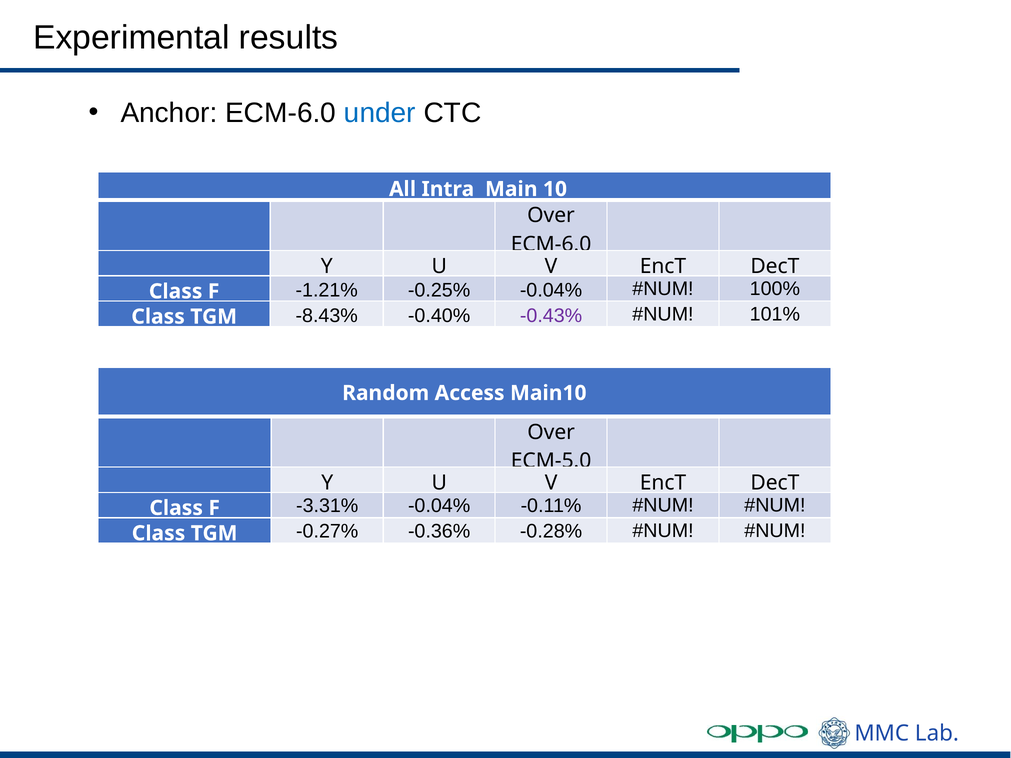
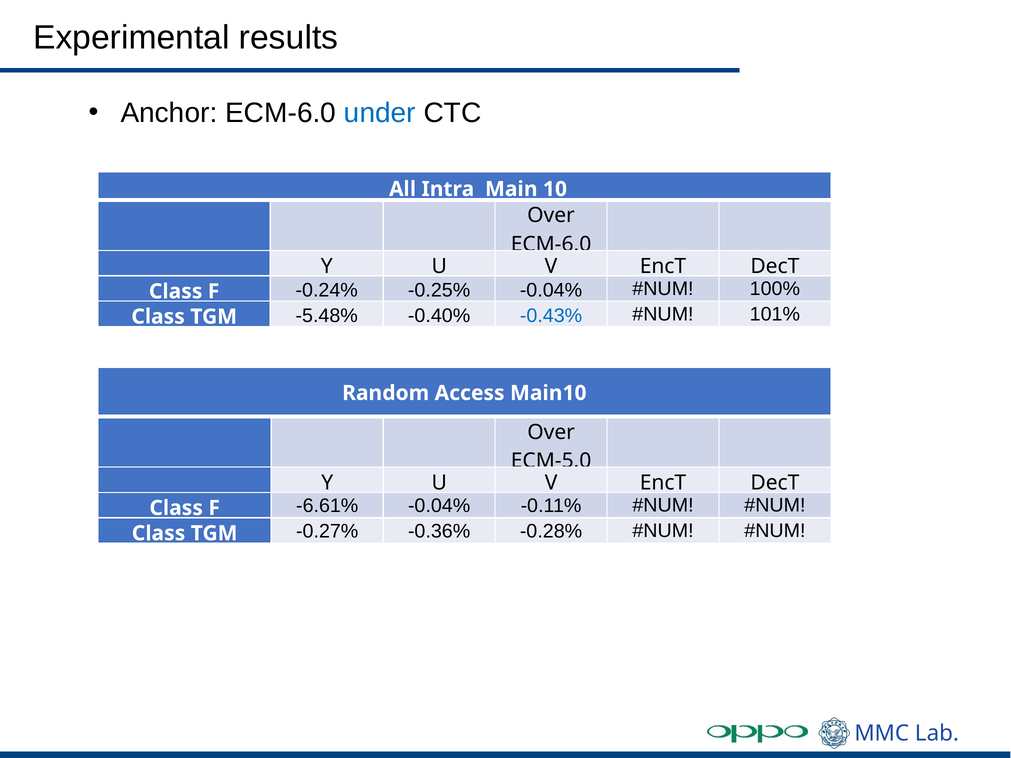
-1.21%: -1.21% -> -0.24% (327, 291)
-8.43%: -8.43% -> -5.48% (327, 316)
-0.43% colour: purple -> blue (551, 316)
-3.31%: -3.31% -> -6.61% (327, 506)
